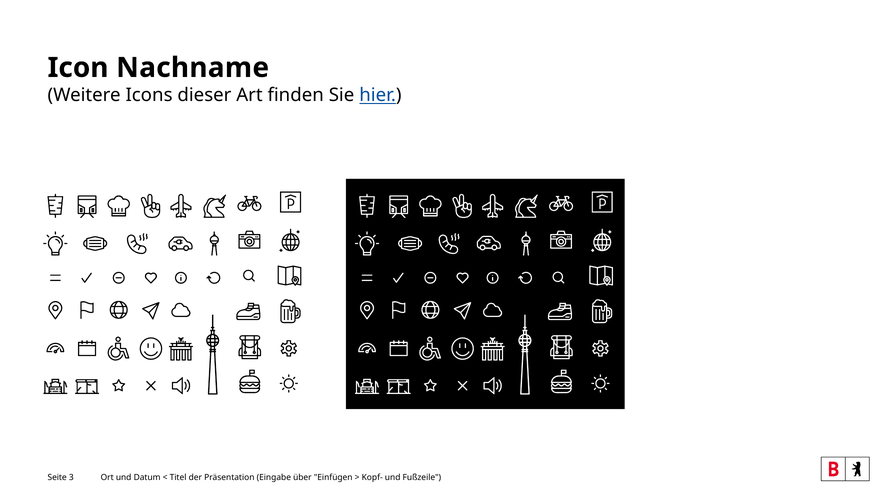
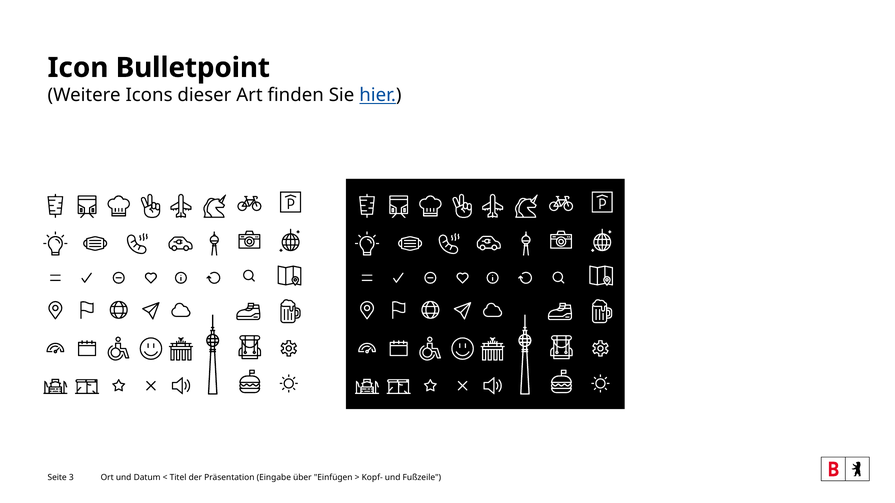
Nachname: Nachname -> Bulletpoint (193, 68)
